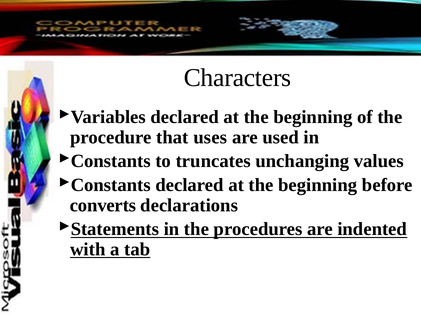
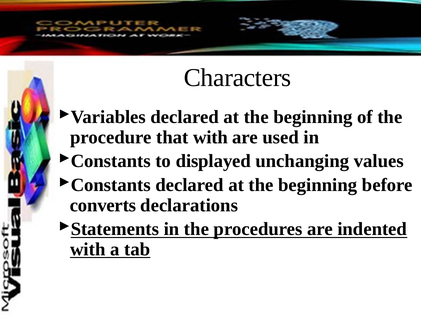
that uses: uses -> with (210, 138)
truncates: truncates -> displayed (213, 162)
